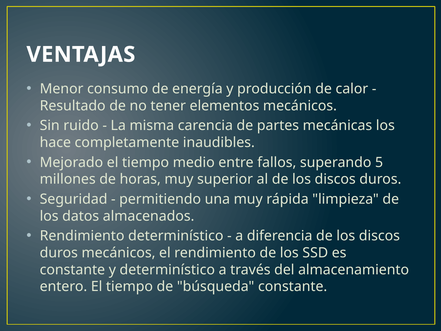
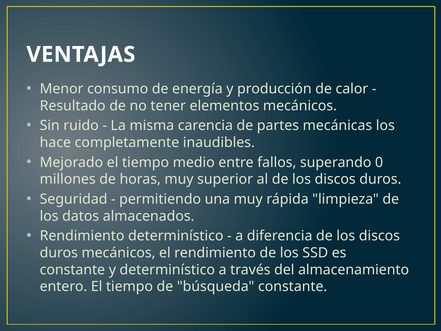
5: 5 -> 0 (379, 162)
